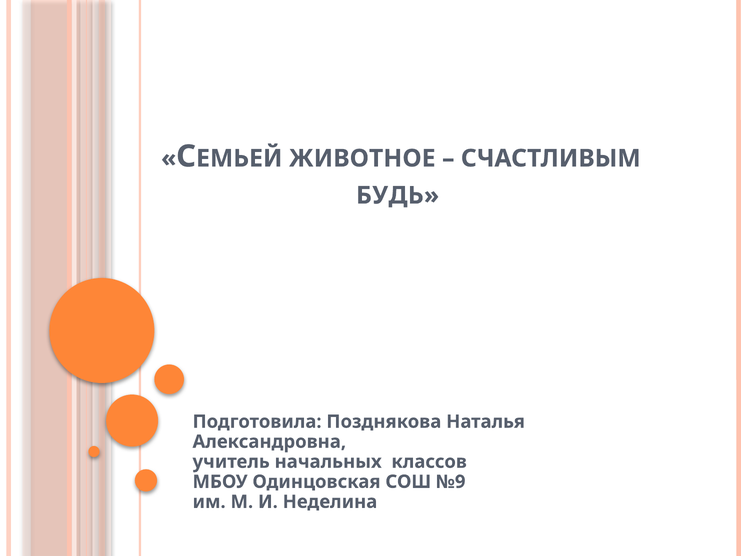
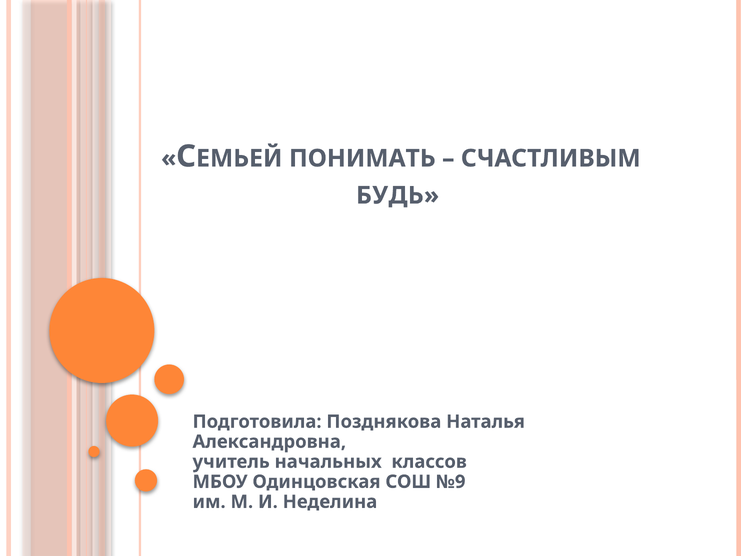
ЖИВОТНОЕ: ЖИВОТНОЕ -> ПОНИМАТЬ (362, 158)
